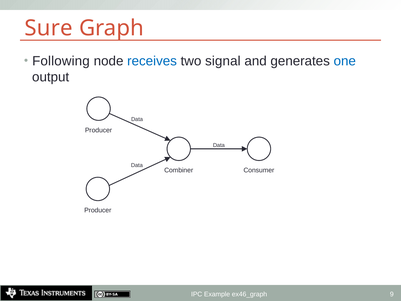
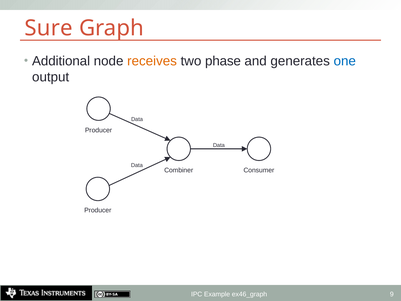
Following: Following -> Additional (61, 61)
receives colour: blue -> orange (152, 61)
signal: signal -> phase (223, 61)
